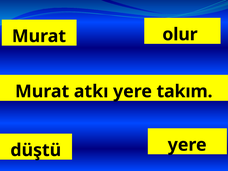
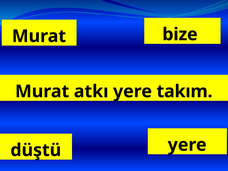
olur: olur -> bize (180, 34)
